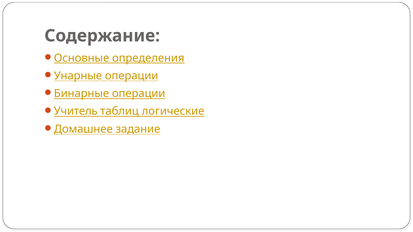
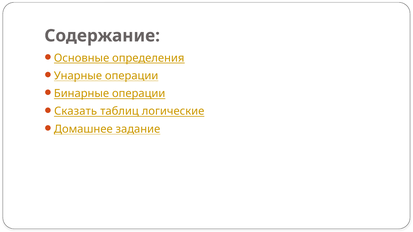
Учитель: Учитель -> Сказать (76, 111)
